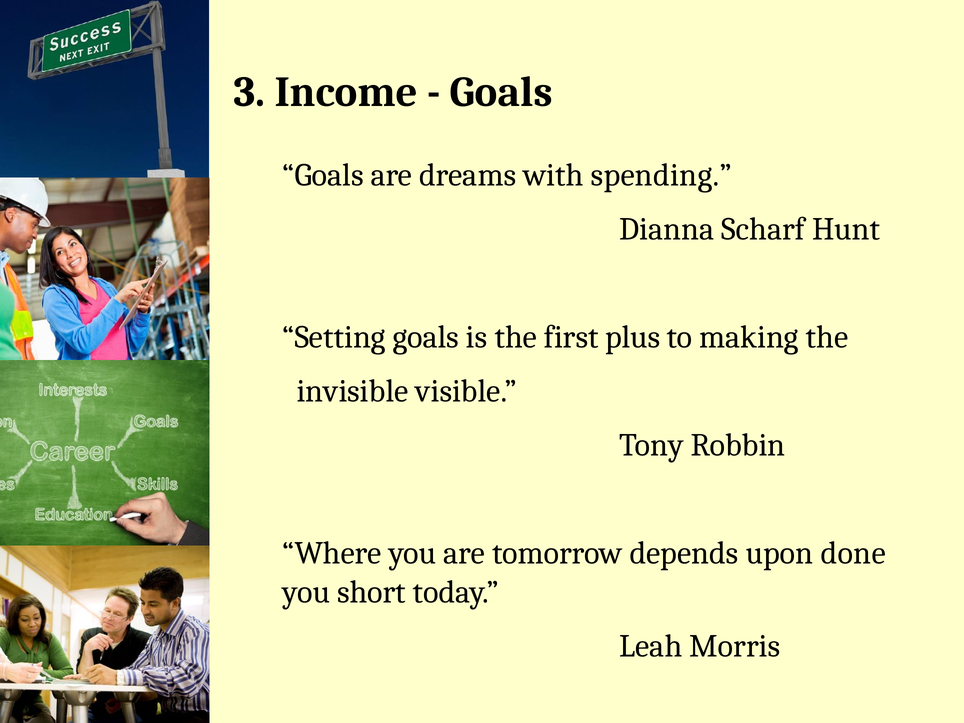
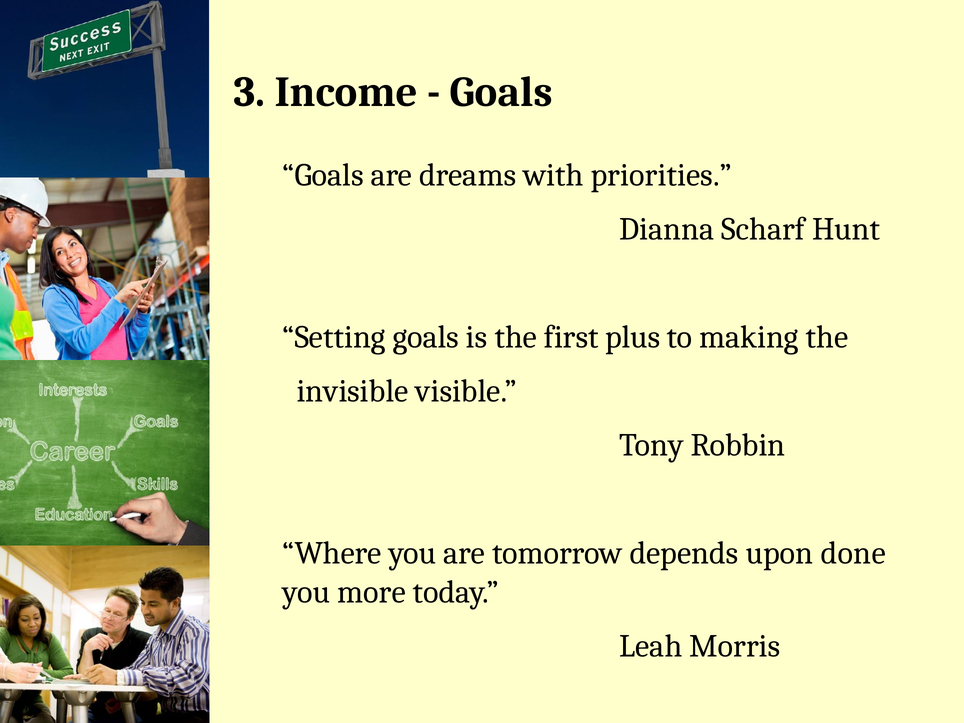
spending: spending -> priorities (661, 175)
short: short -> more (371, 592)
